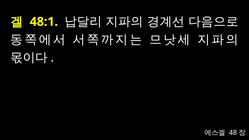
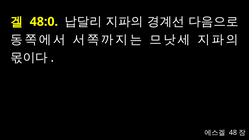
48:1: 48:1 -> 48:0 (44, 22)
